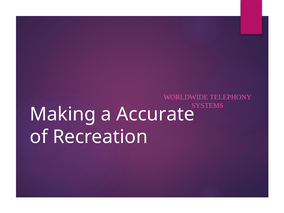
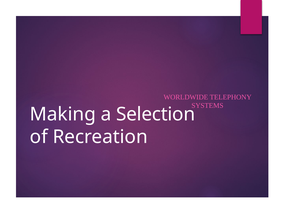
Accurate: Accurate -> Selection (156, 114)
